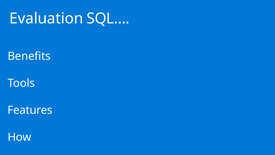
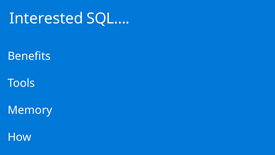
Evaluation: Evaluation -> Interested (46, 18)
Features: Features -> Memory (30, 110)
